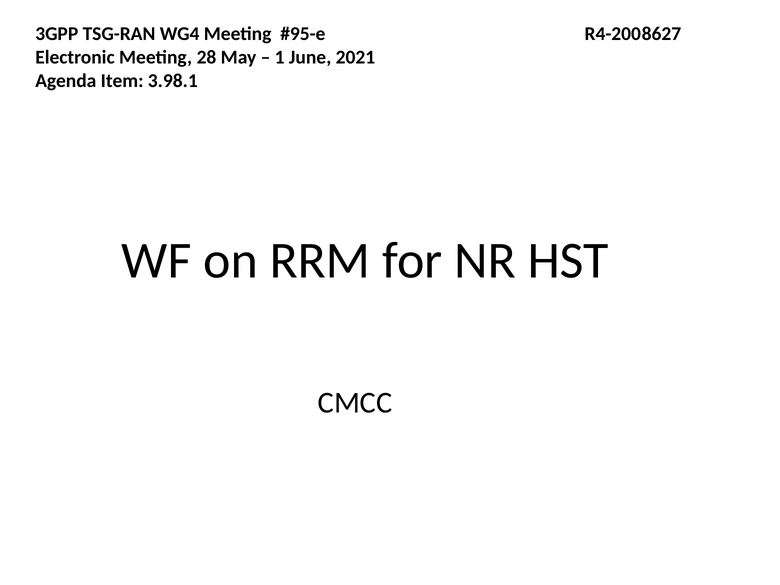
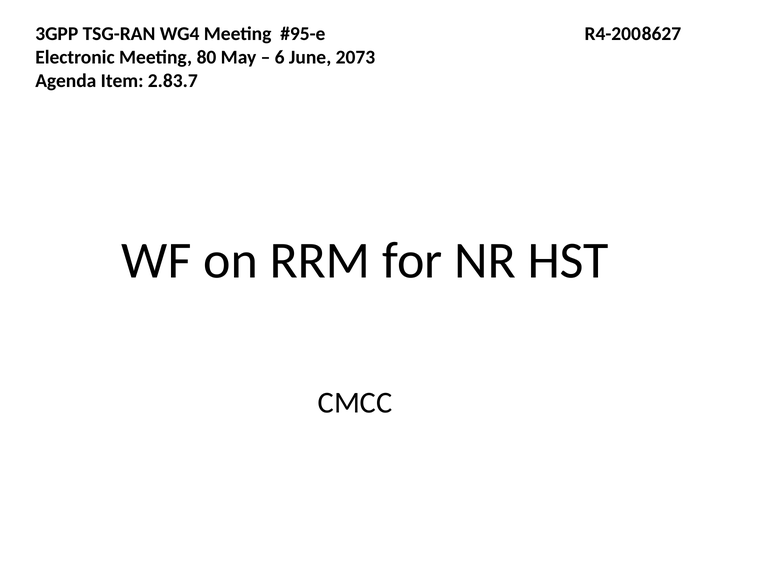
28: 28 -> 80 (206, 57)
1: 1 -> 6 (280, 57)
2021: 2021 -> 2073 (355, 57)
3.98.1: 3.98.1 -> 2.83.7 (173, 81)
